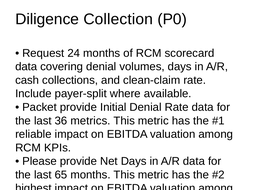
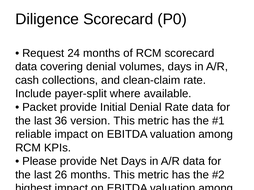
Diligence Collection: Collection -> Scorecard (118, 19)
metrics: metrics -> version (90, 121)
65: 65 -> 26 (61, 175)
